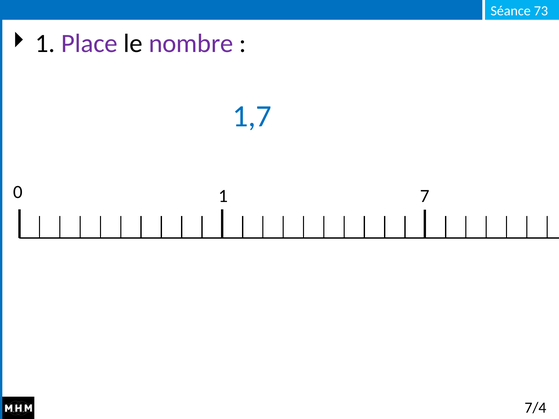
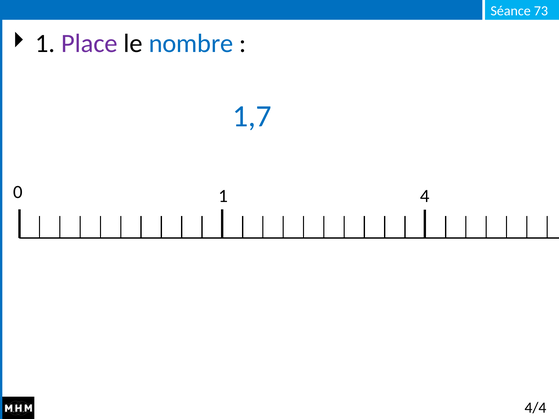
nombre colour: purple -> blue (191, 44)
7: 7 -> 4 (425, 196)
7/4: 7/4 -> 4/4 (535, 408)
